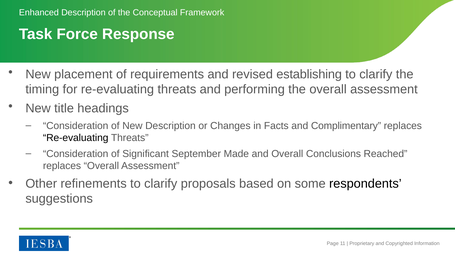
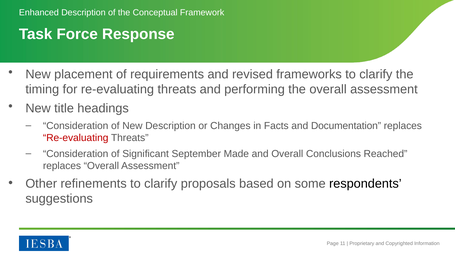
establishing: establishing -> frameworks (309, 74)
Complimentary: Complimentary -> Documentation (346, 126)
Re-evaluating colour: black -> red (76, 138)
